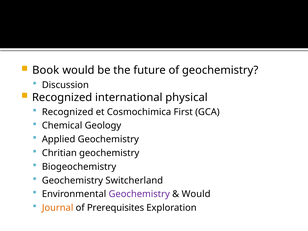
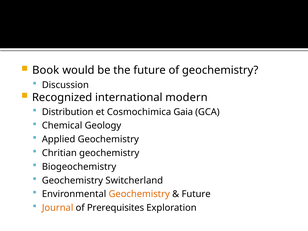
physical: physical -> modern (186, 97)
Recognized: Recognized -> Distribution (68, 112)
First: First -> Gaia (183, 112)
Geochemistry colour: purple -> orange (139, 194)
Would: Would -> Future (196, 194)
